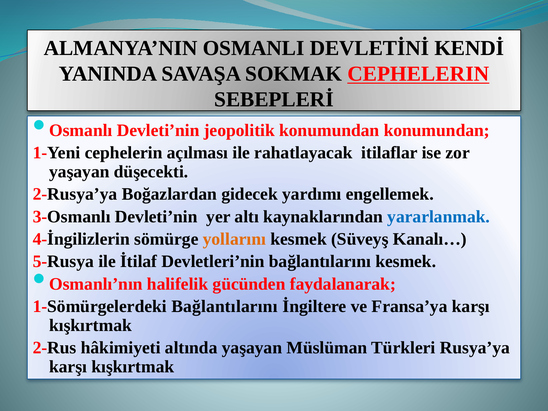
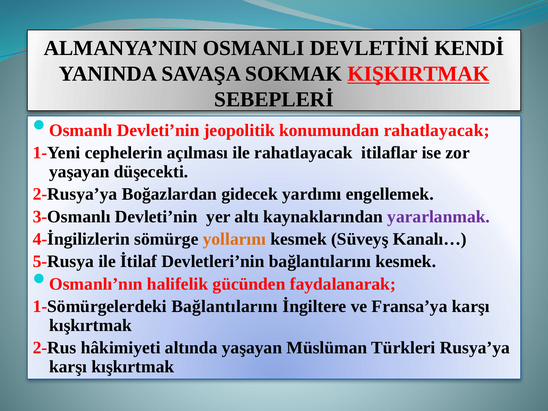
SOKMAK CEPHELERIN: CEPHELERIN -> KIŞKIRTMAK (418, 74)
konumundan konumundan: konumundan -> rahatlayacak (437, 130)
yararlanmak colour: blue -> purple (439, 217)
